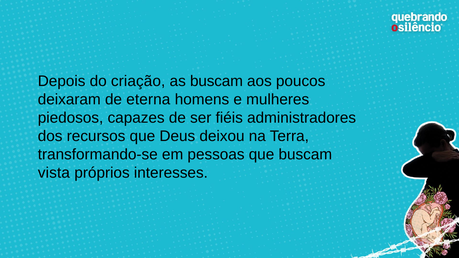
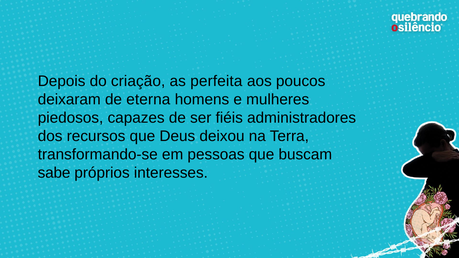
as buscam: buscam -> perfeita (216, 81)
vista: vista -> sabe (54, 173)
